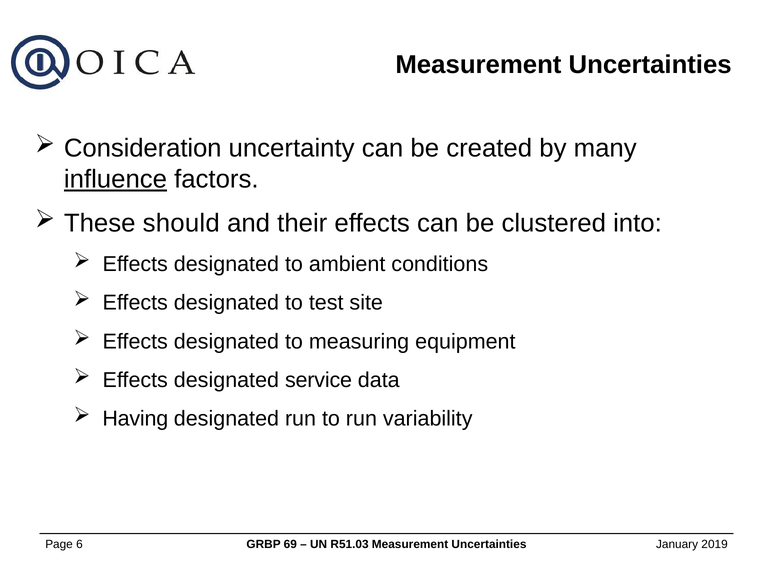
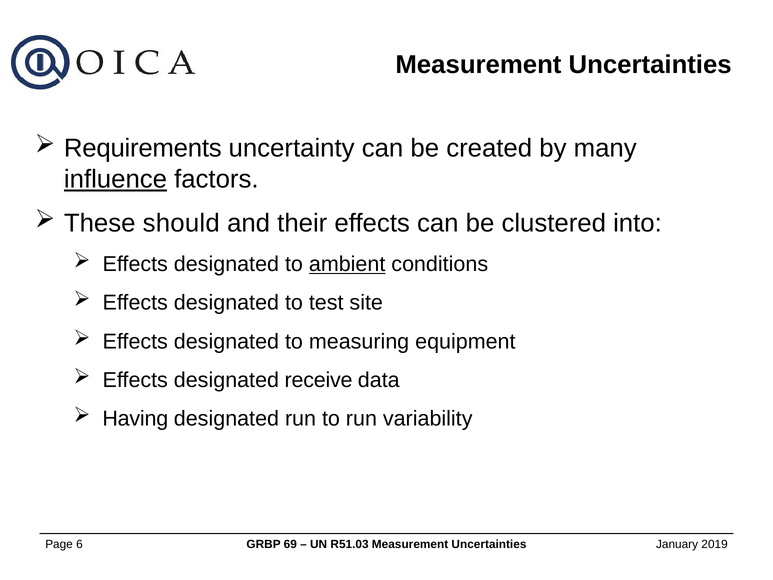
Consideration: Consideration -> Requirements (143, 148)
ambient underline: none -> present (347, 264)
service: service -> receive (319, 380)
